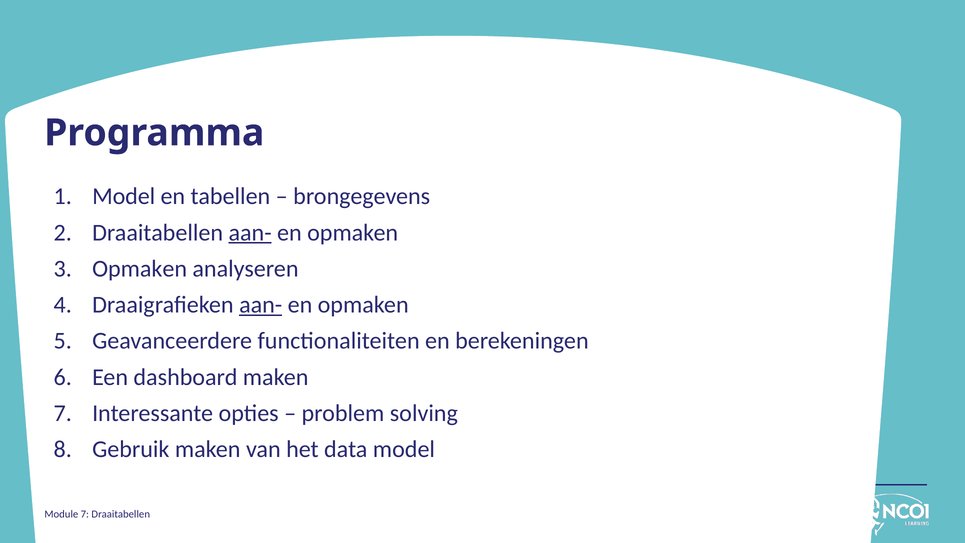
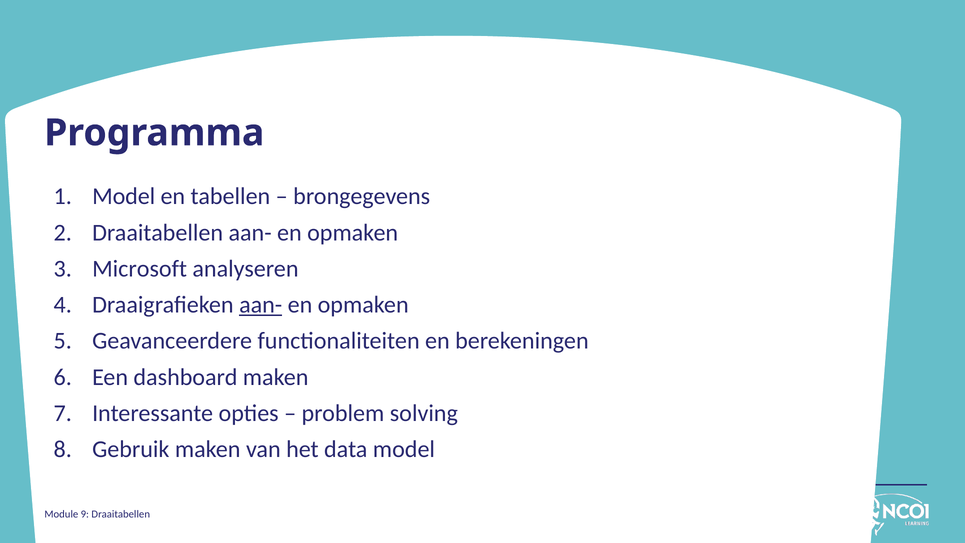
aan- underline: present -> none (250, 232)
Opmaken: Opmaken -> Microsoft (140, 269)
Module 7: 7 -> 9 (85, 514)
